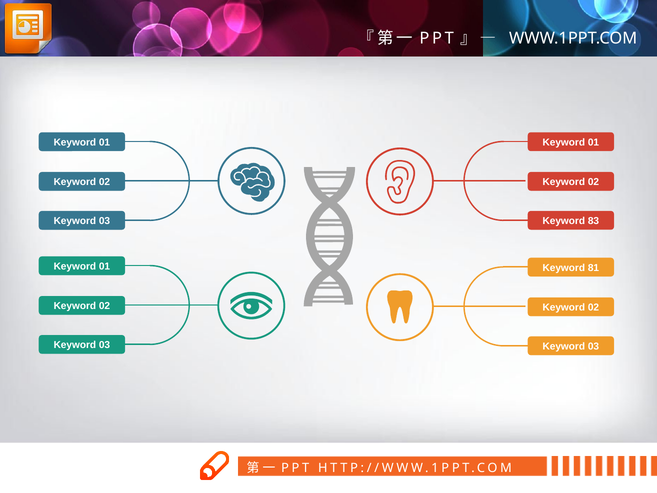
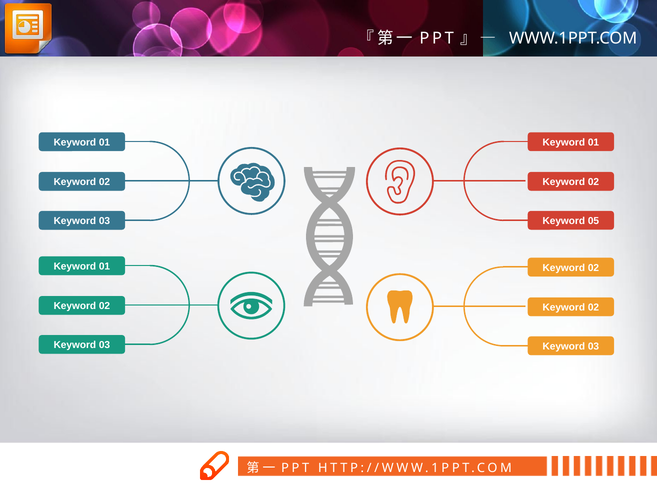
83: 83 -> 05 (593, 221)
81: 81 -> 02 (593, 268)
